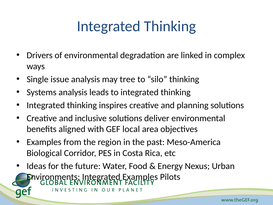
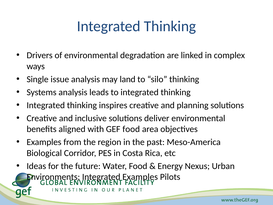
tree: tree -> land (128, 79)
GEF local: local -> food (131, 129)
